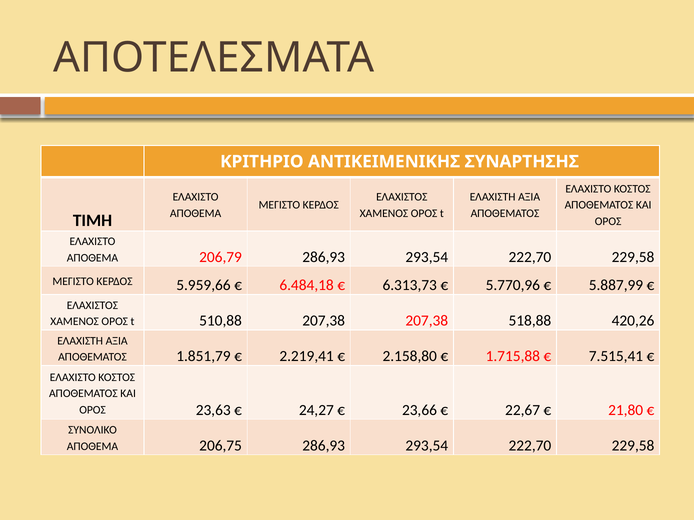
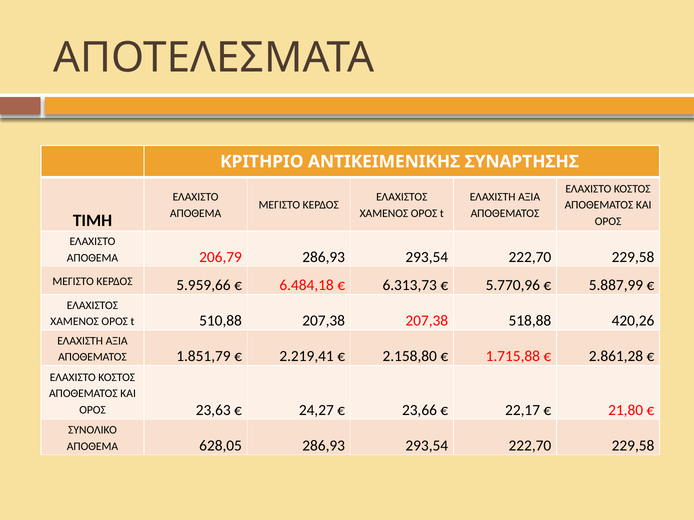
7.515,41: 7.515,41 -> 2.861,28 (616, 357)
22,67: 22,67 -> 22,17 (523, 410)
206,75: 206,75 -> 628,05 (221, 446)
